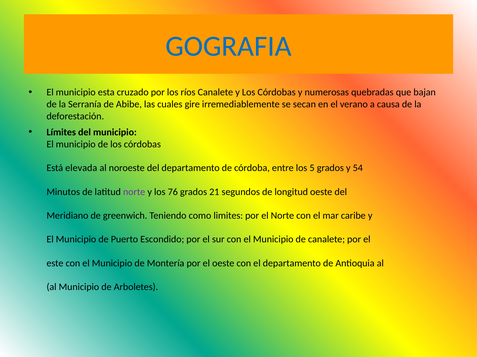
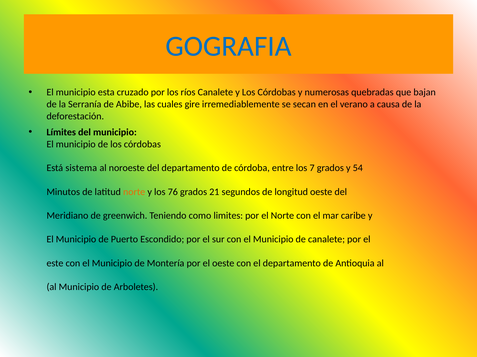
elevada: elevada -> sistema (81, 168)
5: 5 -> 7 (312, 168)
norte colour: purple -> orange (134, 192)
